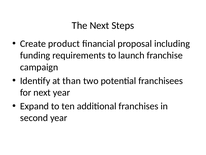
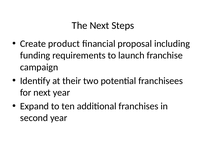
than: than -> their (72, 81)
